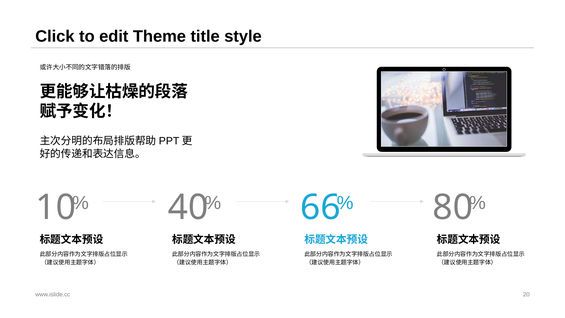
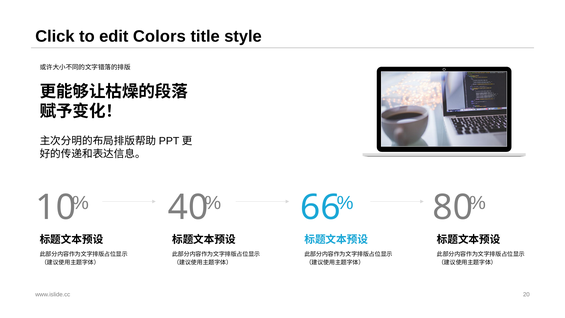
Theme: Theme -> Colors (159, 37)
